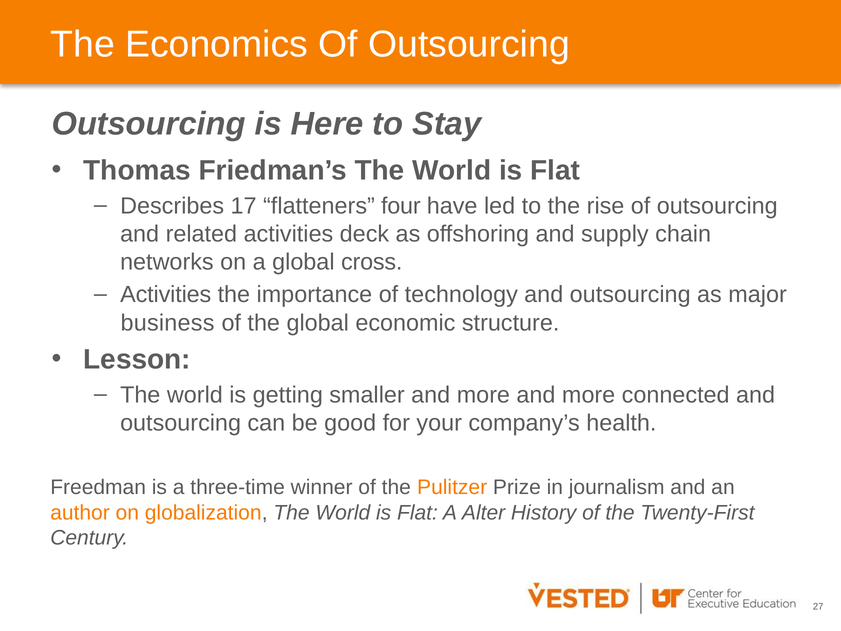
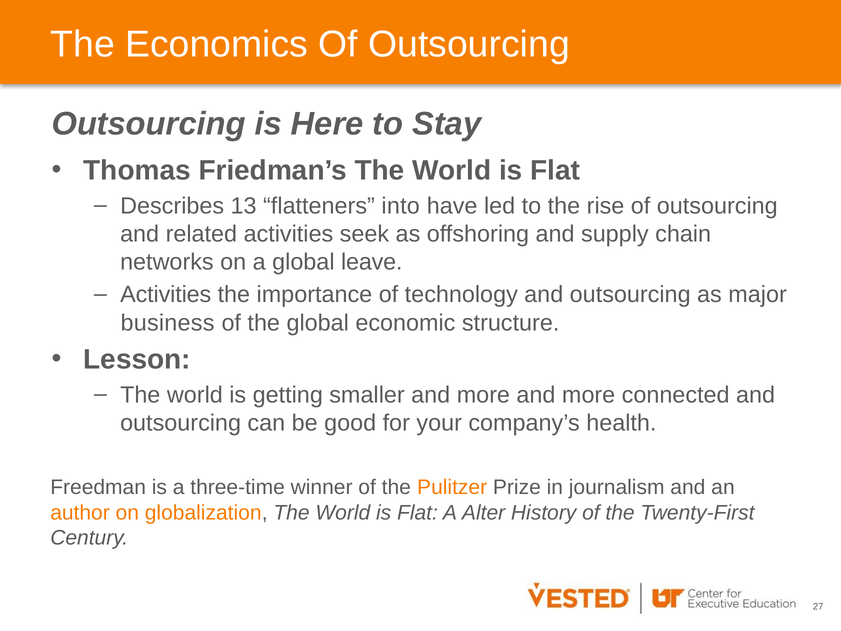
17: 17 -> 13 (244, 206)
four: four -> into (401, 206)
deck: deck -> seek (364, 234)
cross: cross -> leave (372, 262)
